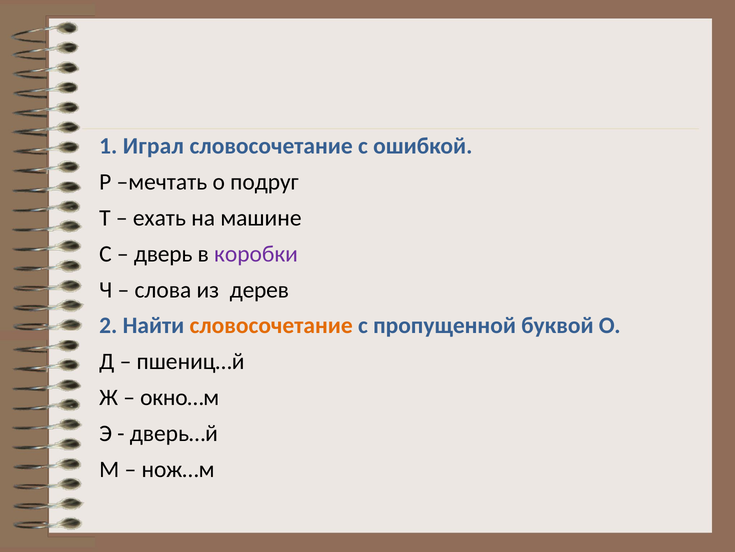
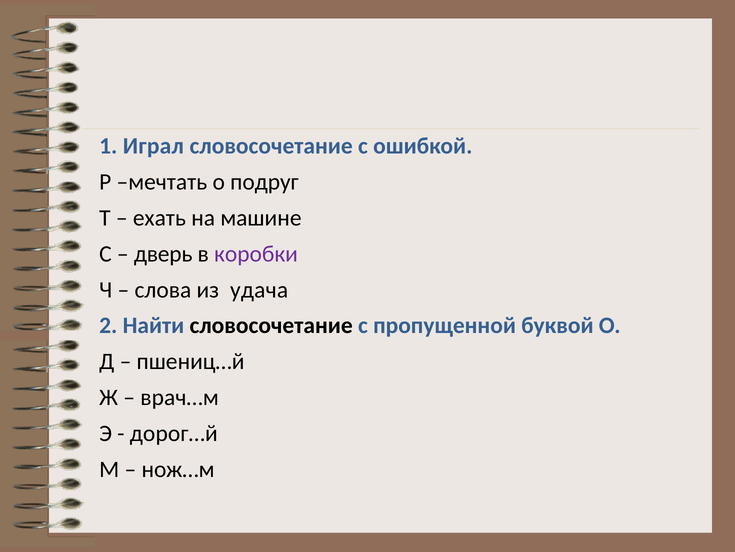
дерев: дерев -> удача (259, 289)
словосочетание colour: orange -> black (271, 325)
окно…м: окно…м -> врач…м (180, 397)
дверь…й: дверь…й -> дорог…й (174, 433)
